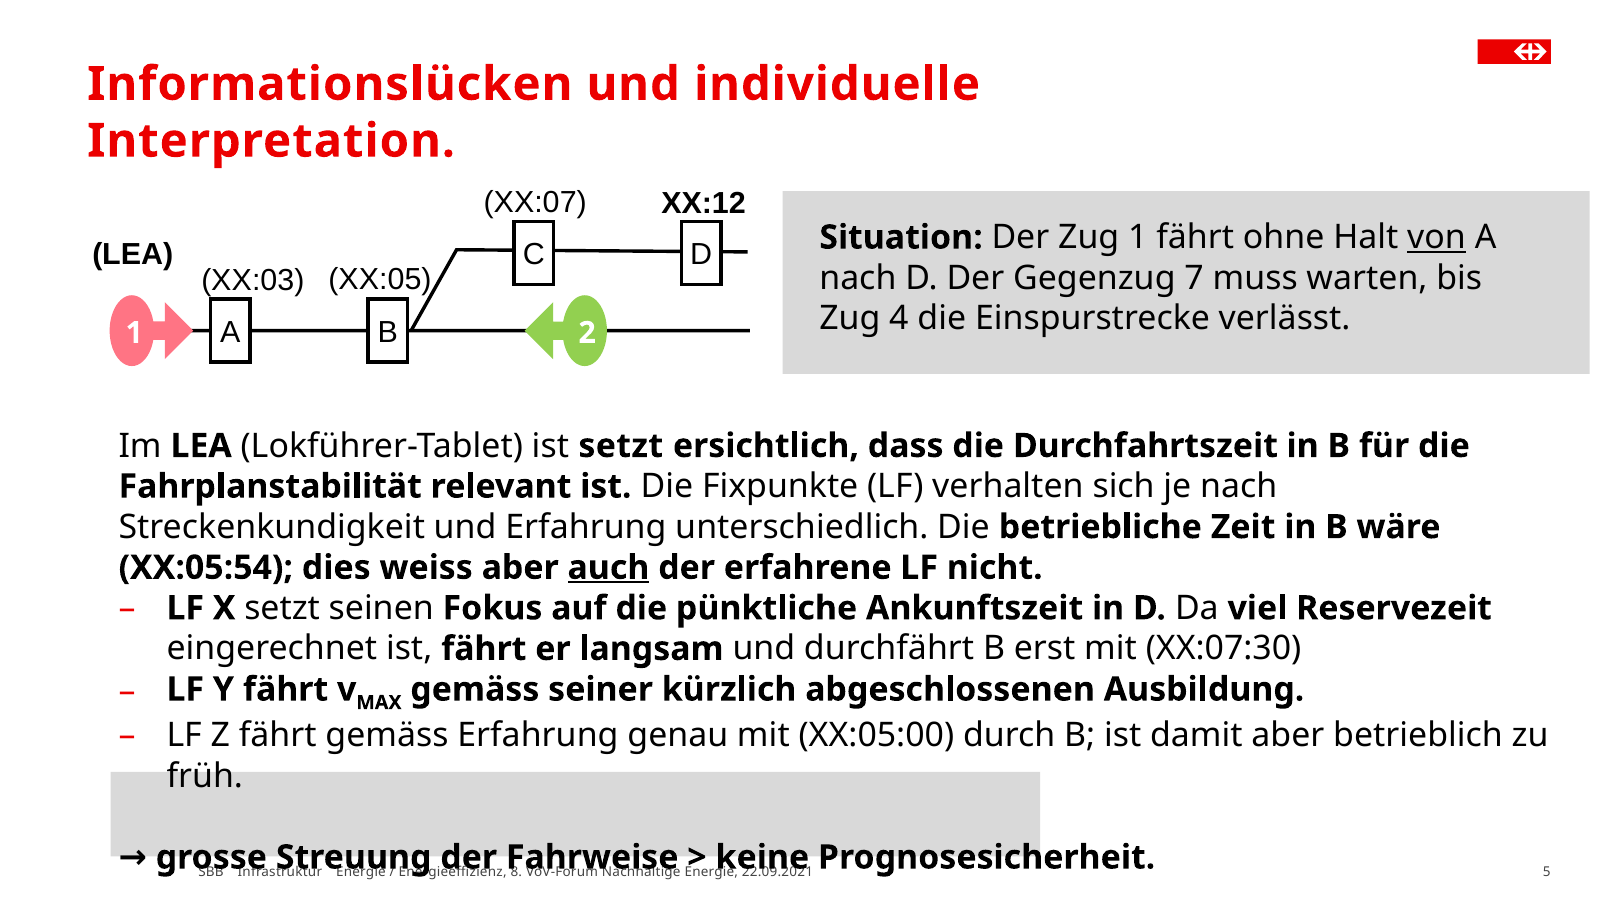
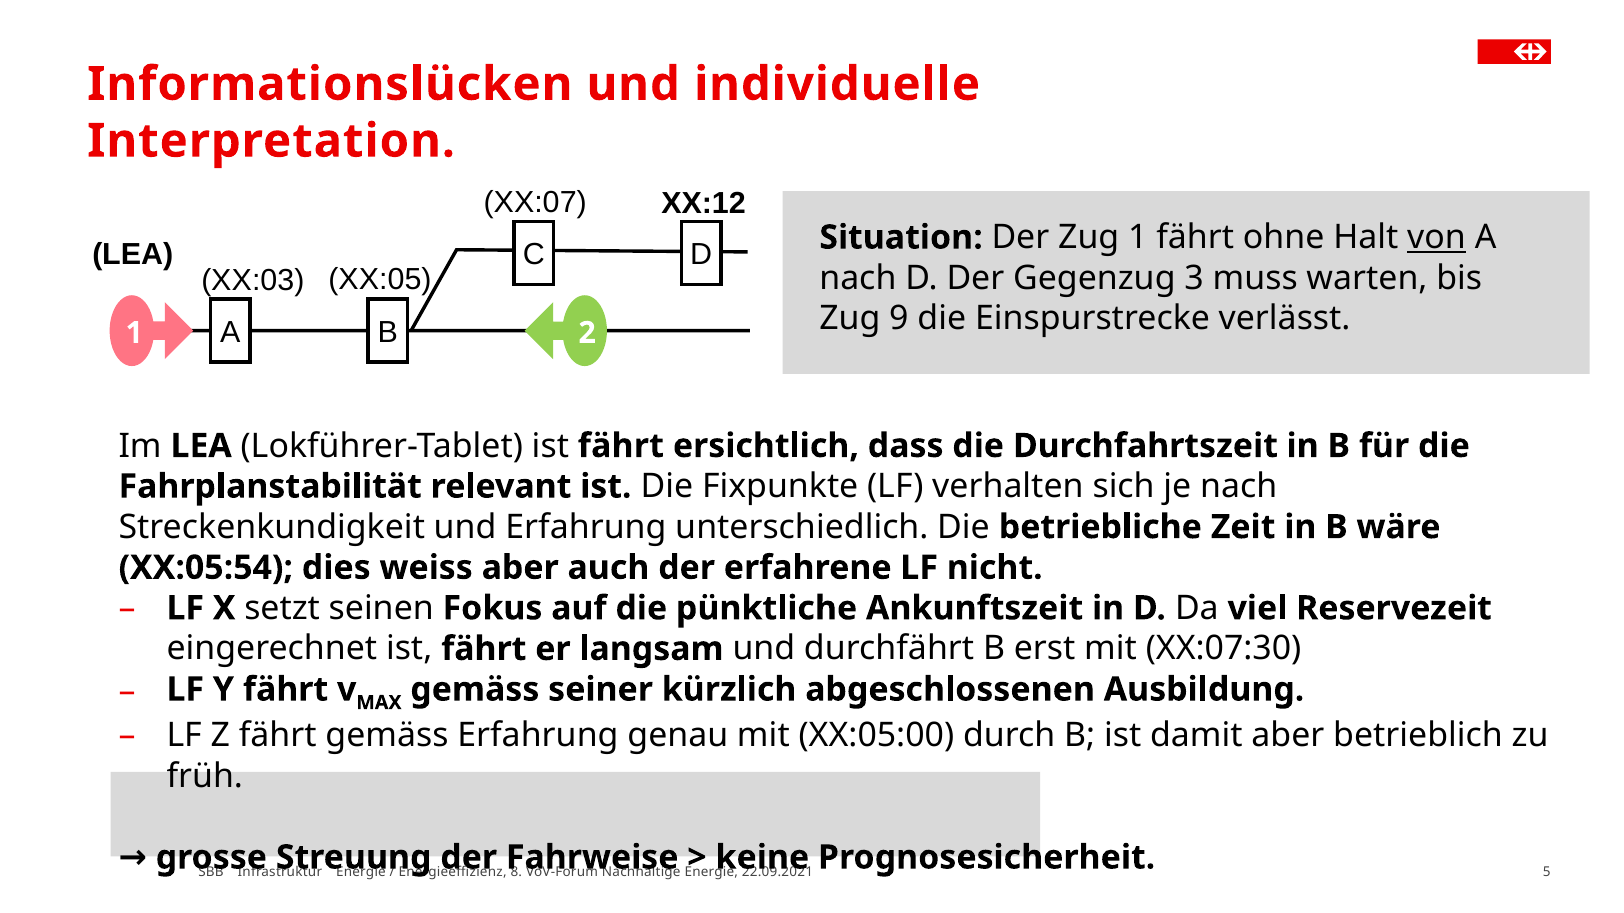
7: 7 -> 3 (1194, 278)
4: 4 -> 9 (899, 319)
Lokführer-Tablet ist setzt: setzt -> fährt (621, 446)
auch underline: present -> none (608, 568)
